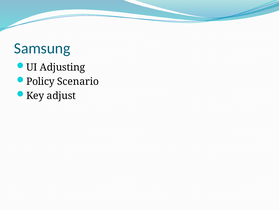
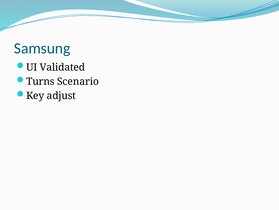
Adjusting: Adjusting -> Validated (62, 67)
Policy: Policy -> Turns (40, 81)
